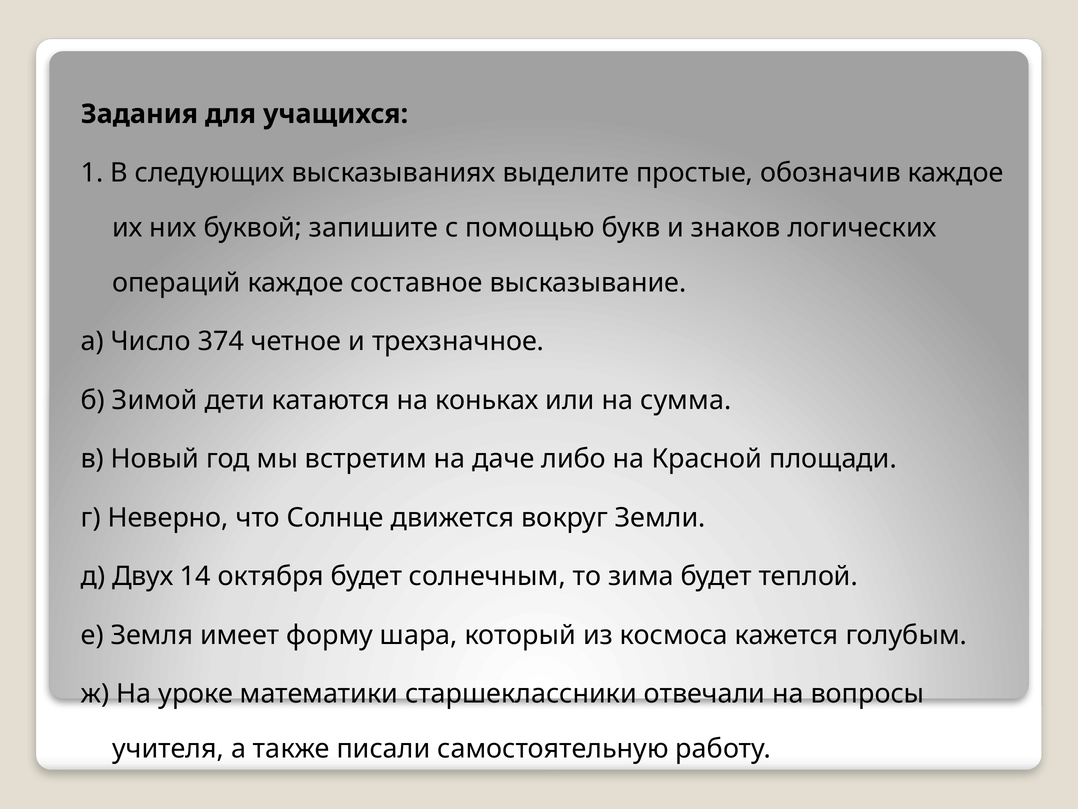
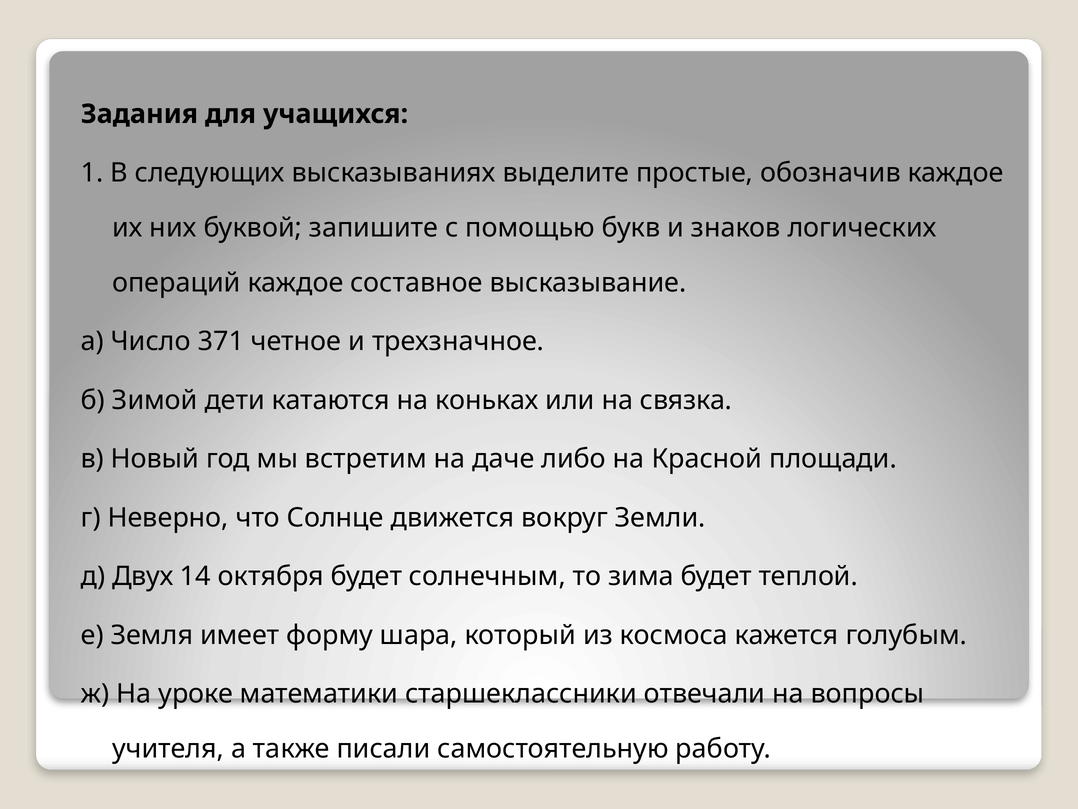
374: 374 -> 371 (221, 341)
сумма: сумма -> связка (686, 400)
